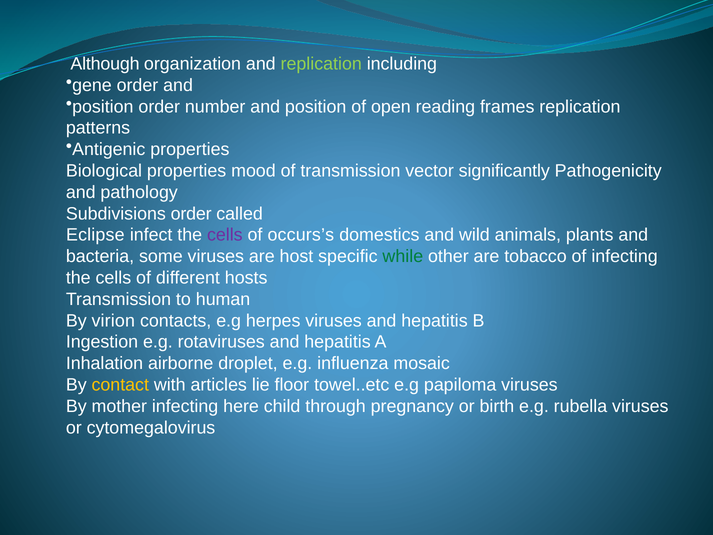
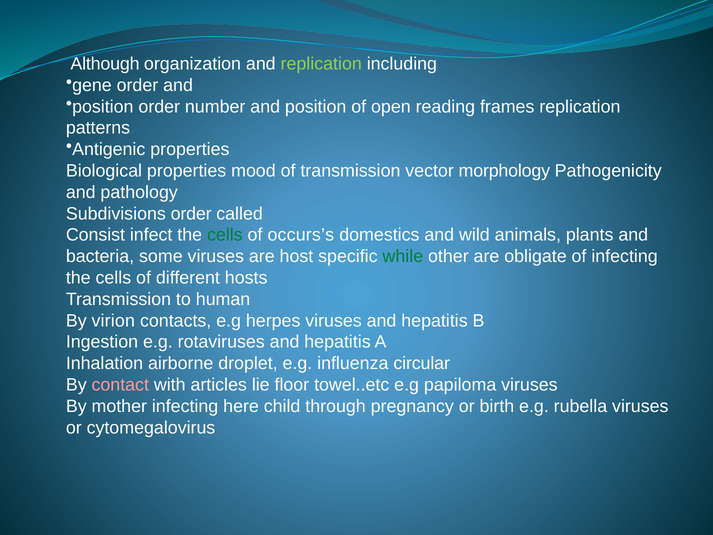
significantly: significantly -> morphology (504, 171)
Eclipse: Eclipse -> Consist (95, 235)
cells colour: purple -> green (225, 235)
tobacco: tobacco -> obligate (535, 256)
mosaic: mosaic -> circular (422, 363)
contact colour: yellow -> pink (120, 385)
